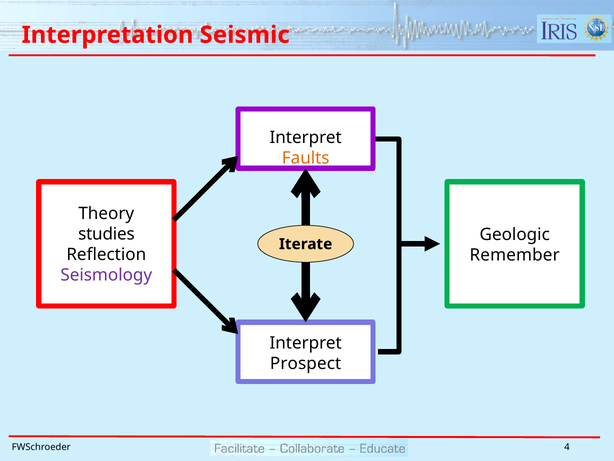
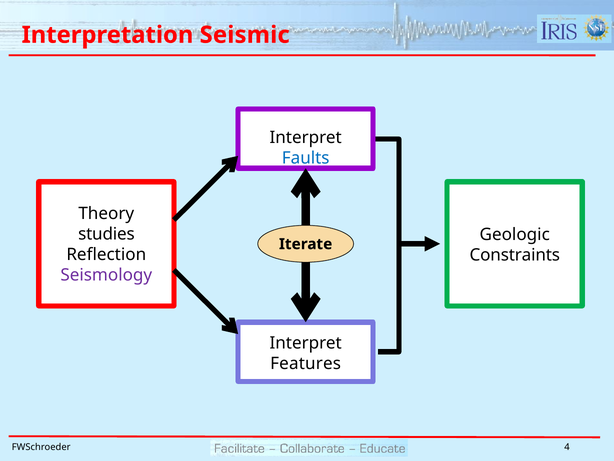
Faults colour: orange -> blue (306, 158)
Remember: Remember -> Constraints (515, 255)
Prospect: Prospect -> Features (306, 363)
